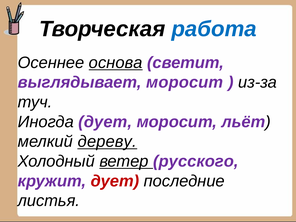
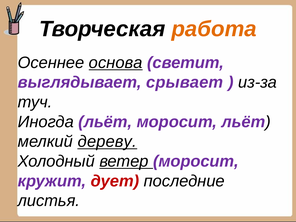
работа colour: blue -> orange (214, 29)
выглядывает моросит: моросит -> срывает (185, 82)
Иногда дует: дует -> льёт (105, 122)
ветер русского: русского -> моросит (196, 161)
